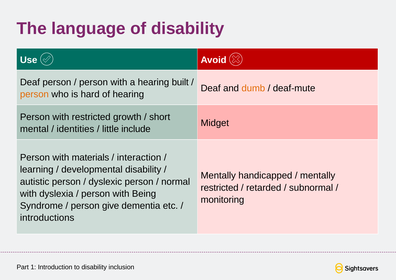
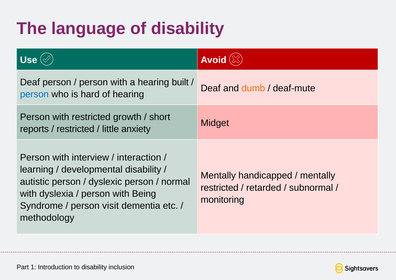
person colour: orange -> blue (34, 94)
mental: mental -> reports (34, 129)
identities: identities -> restricted (75, 129)
include: include -> anxiety (136, 129)
materials: materials -> interview (90, 158)
give: give -> visit (111, 206)
introductions: introductions -> methodology (47, 218)
